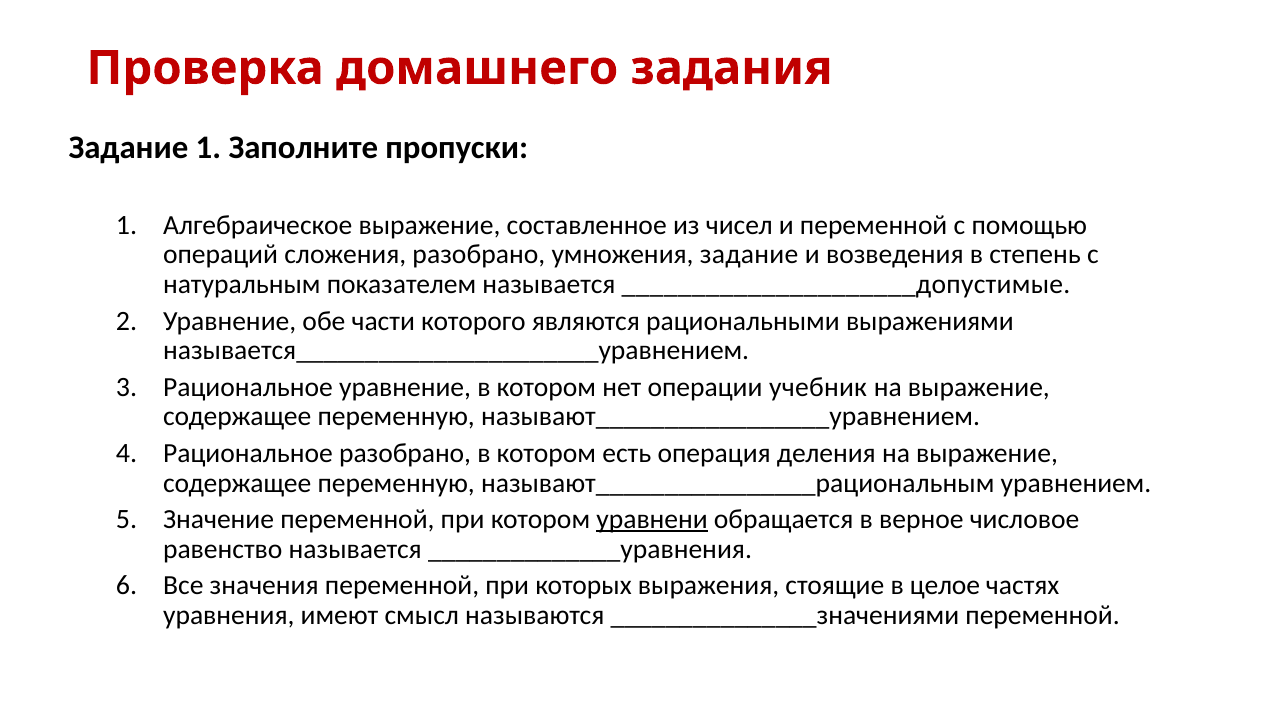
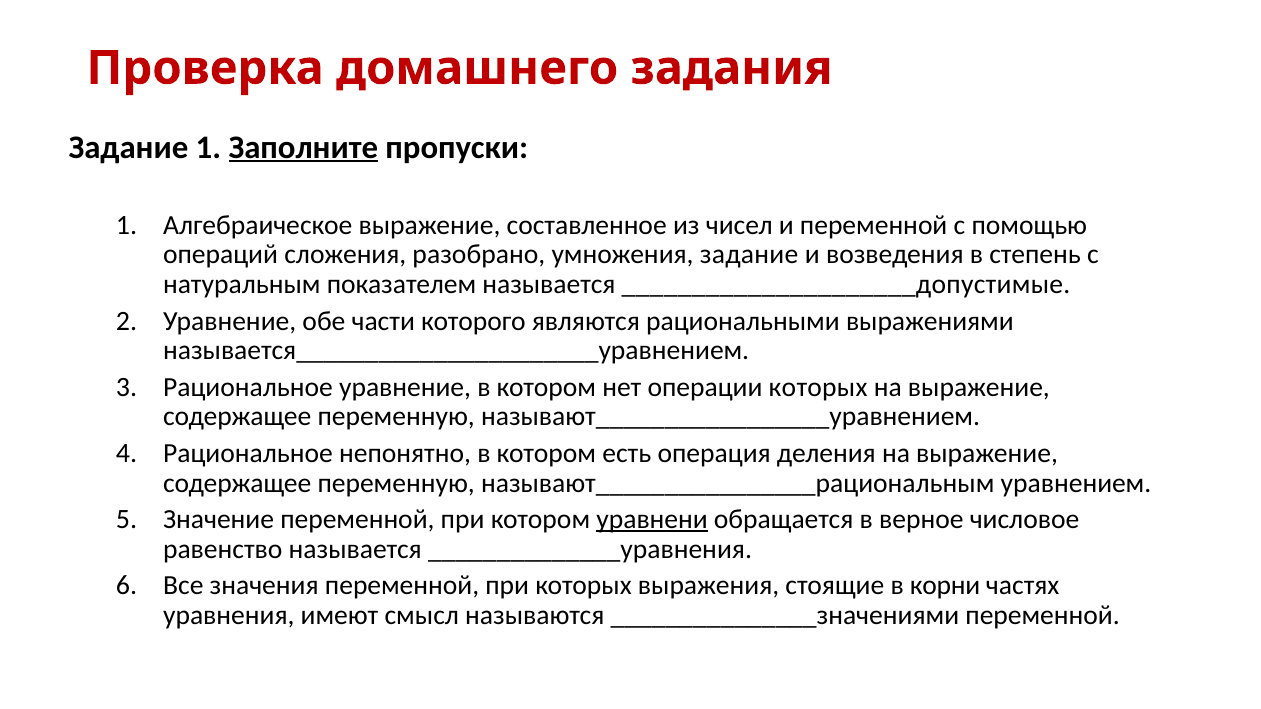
Заполните underline: none -> present (303, 147)
операции учебник: учебник -> которых (818, 387)
Рациональное разобрано: разобрано -> непонятно (405, 453)
целое: целое -> корни (945, 586)
